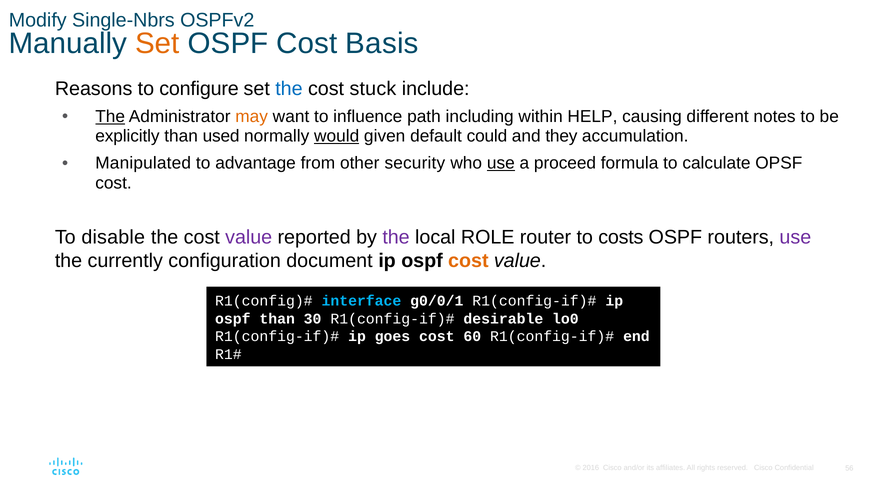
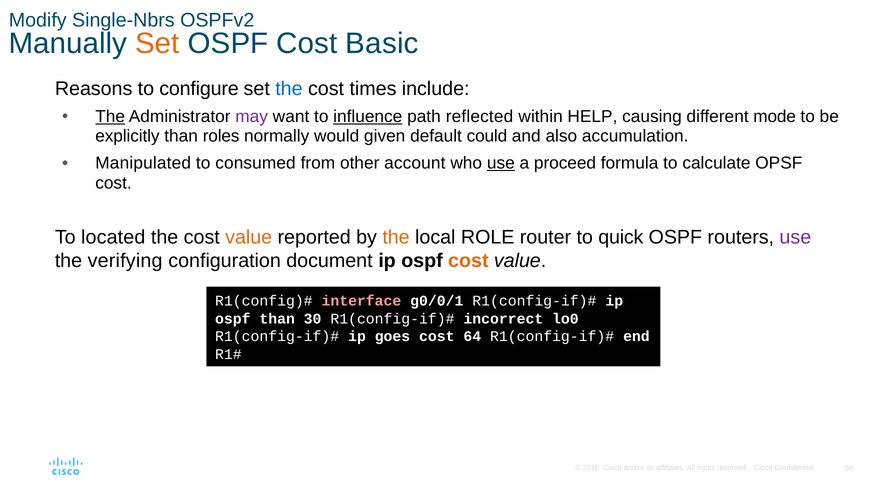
Basis: Basis -> Basic (382, 44)
stuck: stuck -> times (373, 89)
may colour: orange -> purple (252, 117)
influence underline: none -> present (368, 117)
including: including -> reflected (480, 117)
notes: notes -> mode (775, 117)
used: used -> roles (221, 136)
would underline: present -> none (337, 136)
they: they -> also (561, 136)
advantage: advantage -> consumed (256, 163)
security: security -> account (415, 163)
disable: disable -> located (113, 237)
value colour: purple -> orange (249, 237)
the colour: purple -> orange (396, 237)
costs: costs -> quick (621, 237)
currently: currently -> verifying (125, 261)
interface colour: light blue -> pink (361, 301)
desirable: desirable -> incorrect (503, 319)
60: 60 -> 64 (472, 336)
